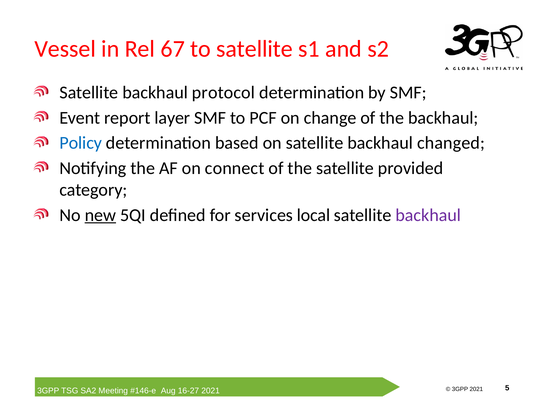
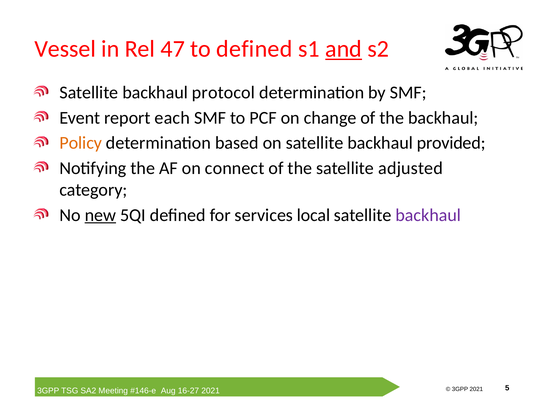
67: 67 -> 47 (173, 49)
to satellite: satellite -> defined (254, 49)
and underline: none -> present (344, 49)
layer: layer -> each (172, 118)
Policy colour: blue -> orange (81, 143)
changed: changed -> provided (451, 143)
provided: provided -> adjusted (411, 168)
